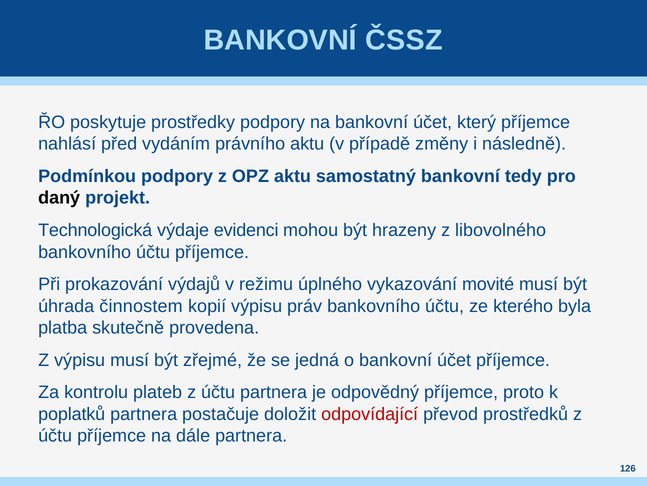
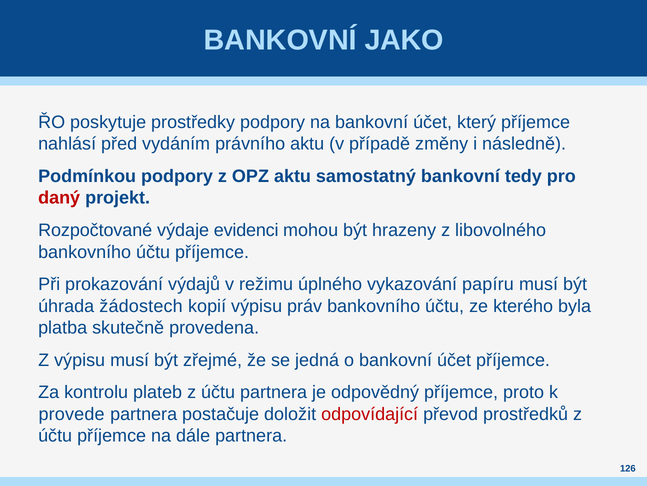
ČSSZ: ČSSZ -> JAKO (404, 40)
daný colour: black -> red (59, 198)
Technologická: Technologická -> Rozpočtované (95, 230)
movité: movité -> papíru (488, 284)
činnostem: činnostem -> žádostech (141, 306)
poplatků: poplatků -> provede (72, 414)
